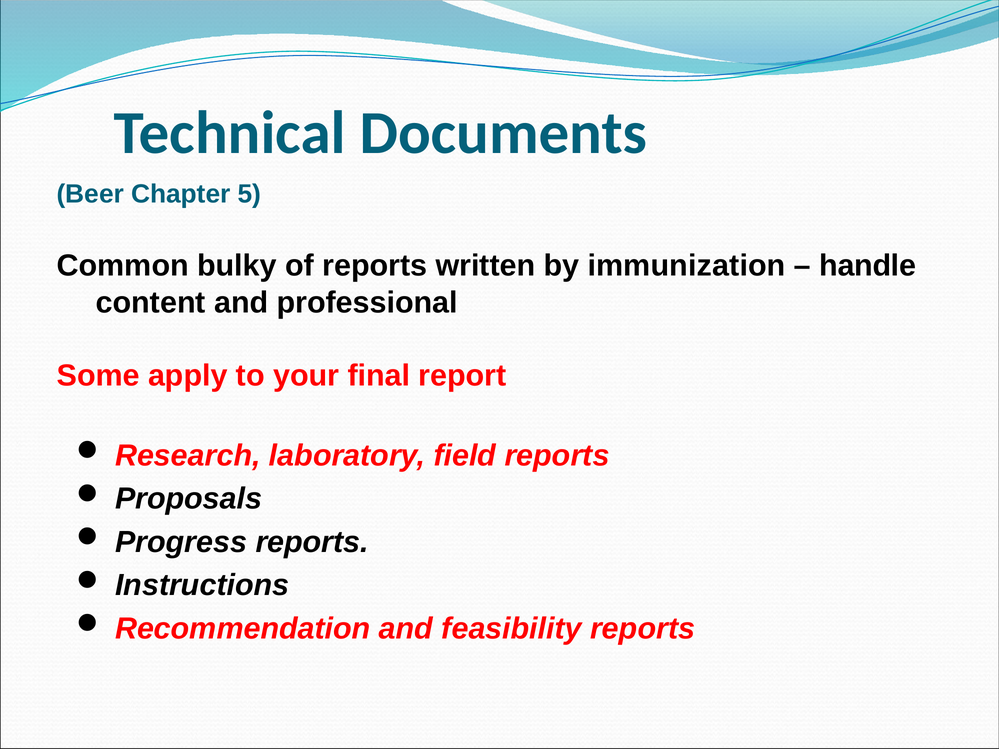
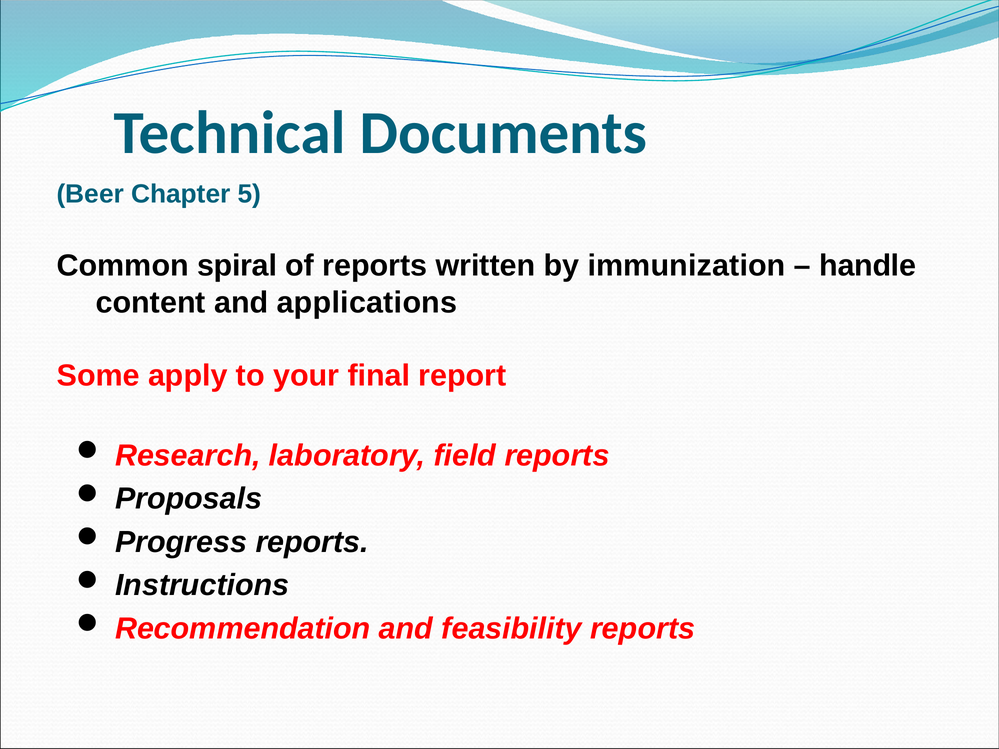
bulky: bulky -> spiral (237, 266)
professional: professional -> applications (367, 303)
